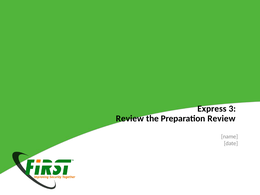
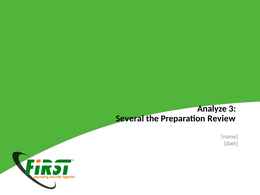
Express: Express -> Analyze (212, 109)
Review: Review -> Several (130, 119)
